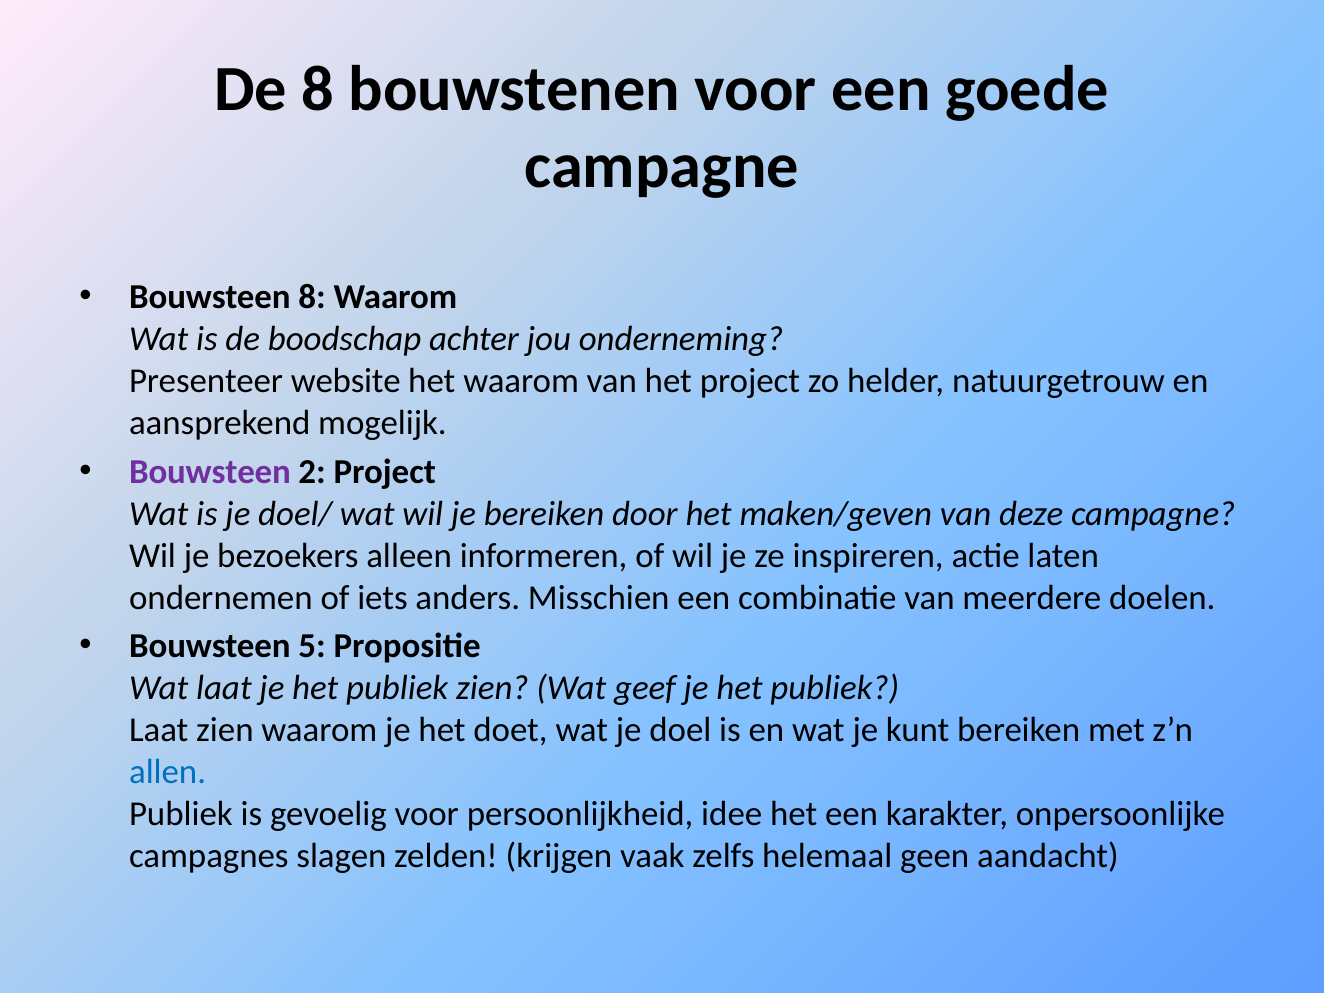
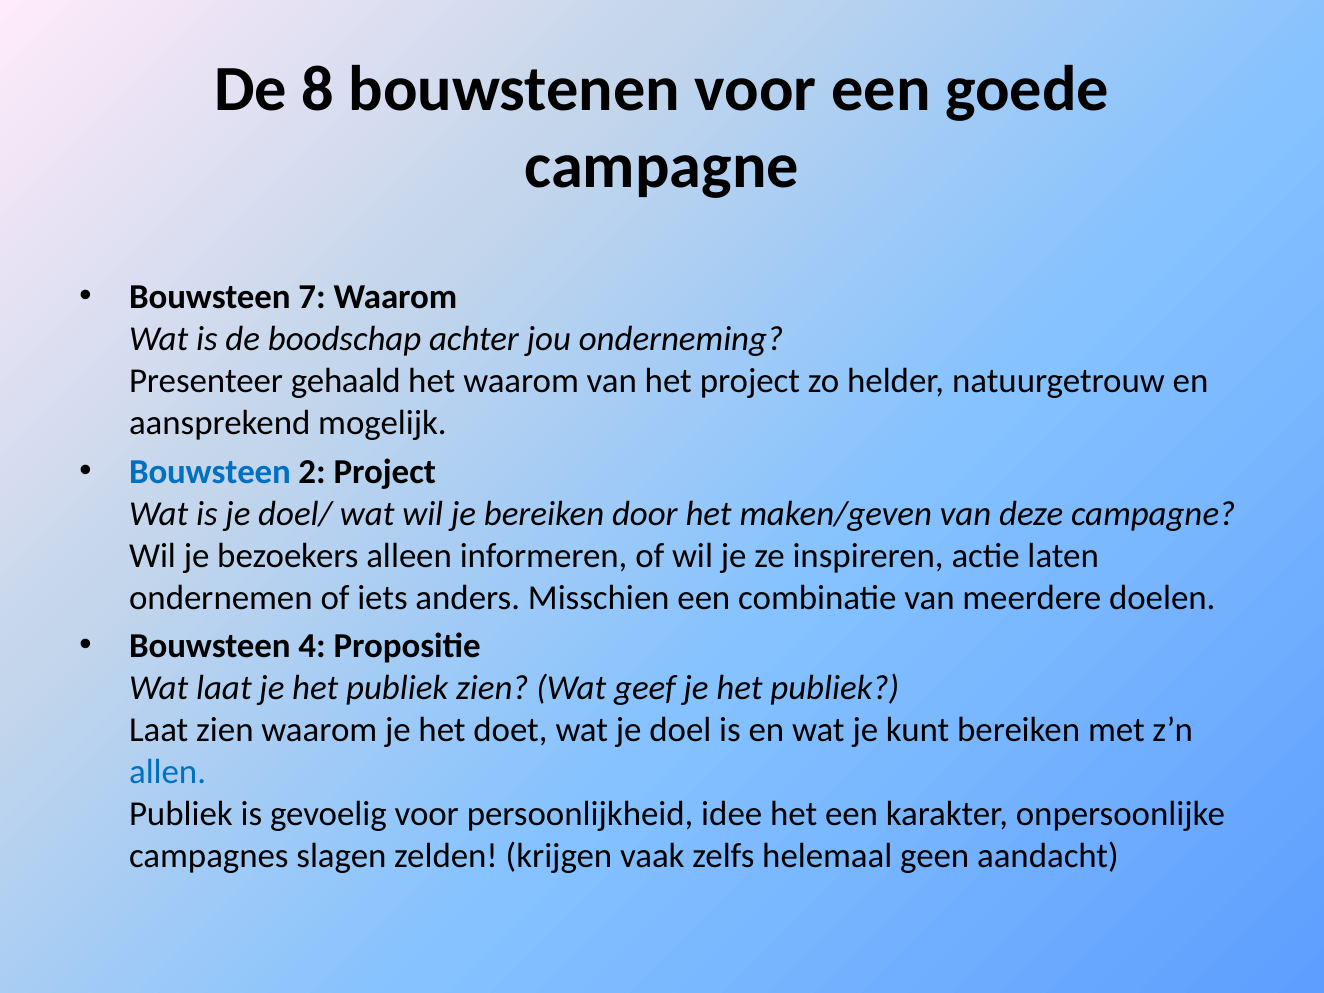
Bouwsteen 8: 8 -> 7 (312, 297)
website: website -> gehaald (346, 381)
Bouwsteen colour: purple -> blue (210, 472)
5: 5 -> 4 (312, 646)
